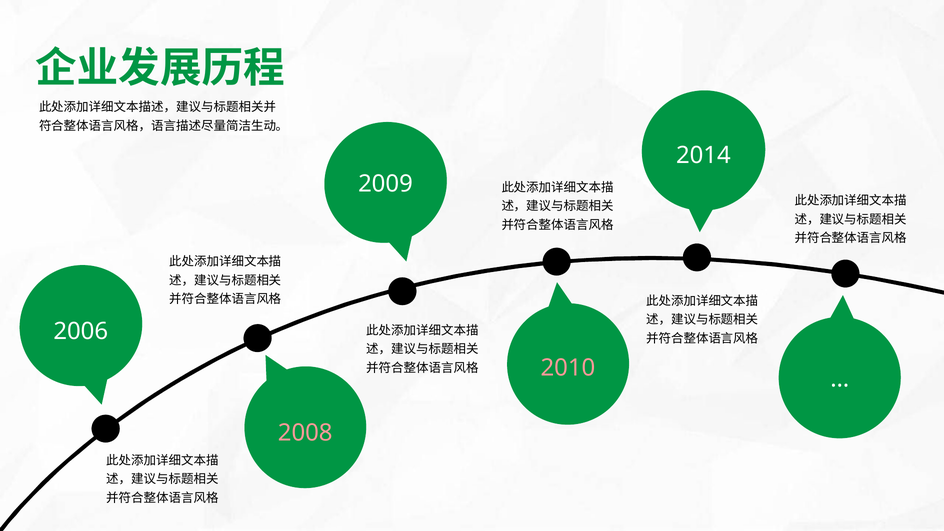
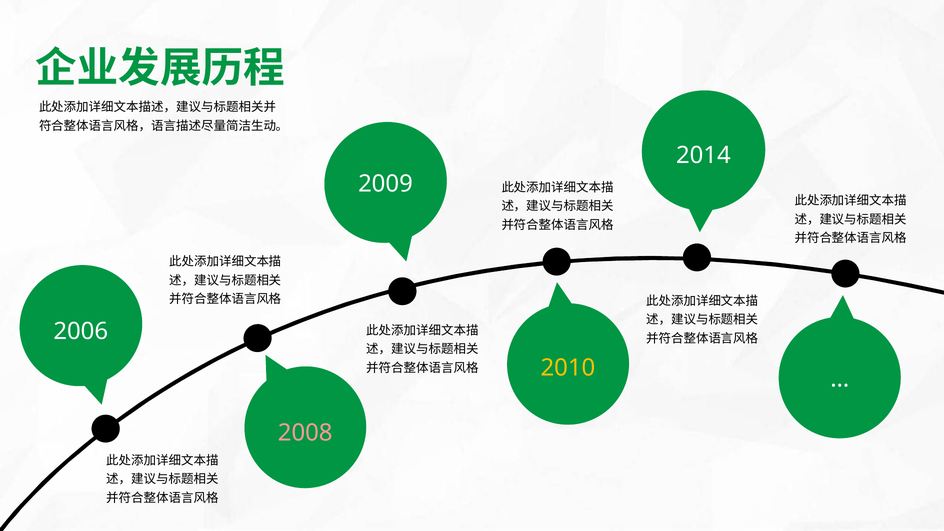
2010 colour: pink -> yellow (568, 368)
